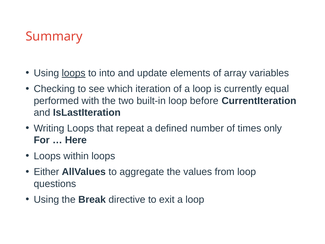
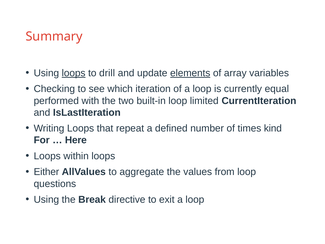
into: into -> drill (107, 73)
elements underline: none -> present (190, 73)
before: before -> limited (204, 101)
only: only -> kind (273, 128)
